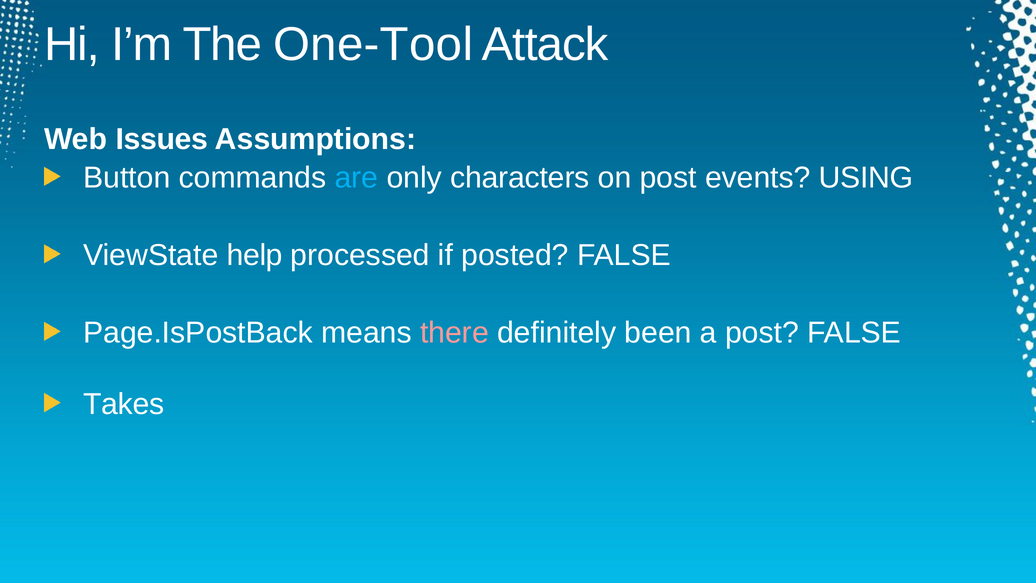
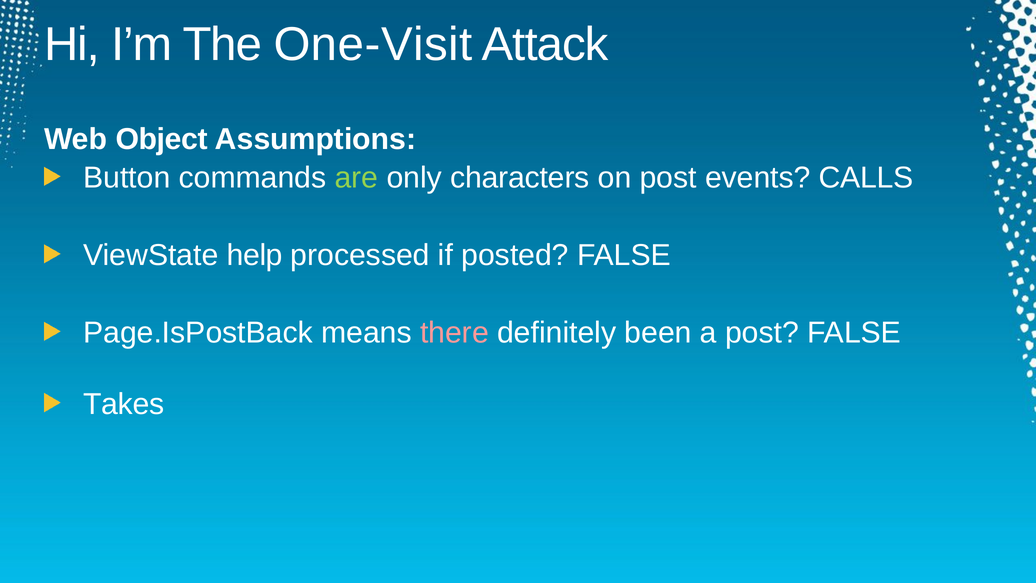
One-Tool: One-Tool -> One-Visit (373, 45)
Issues: Issues -> Object (162, 139)
are colour: light blue -> light green (356, 178)
USING: USING -> CALLS (866, 178)
